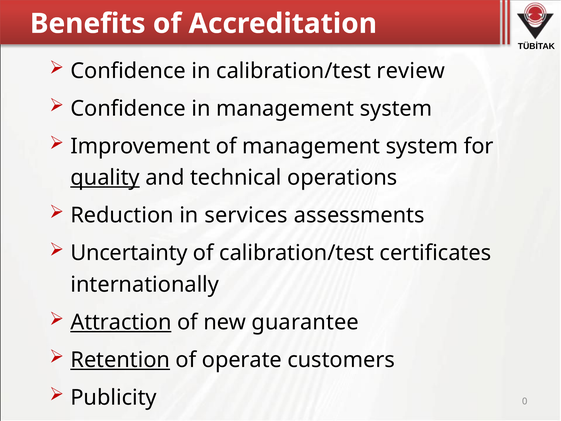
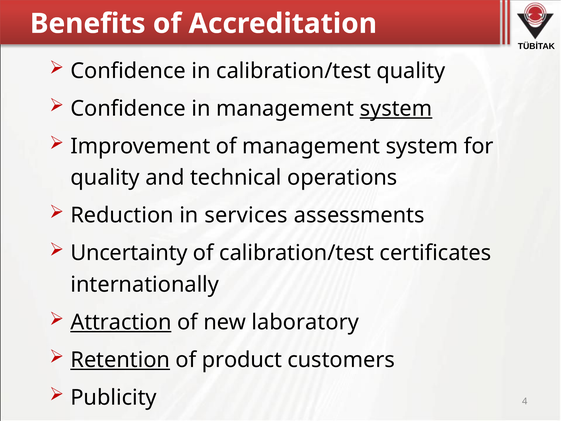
calibration/test review: review -> quality (411, 71)
system underline: none -> present (396, 109)
quality underline: present -> none (105, 178)
guarantee: guarantee -> laboratory (305, 322)
operate: operate -> product (242, 360)
0: 0 -> 4 (525, 401)
